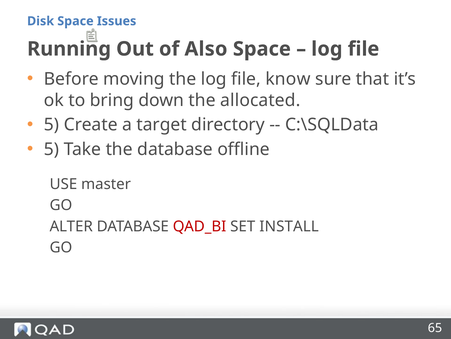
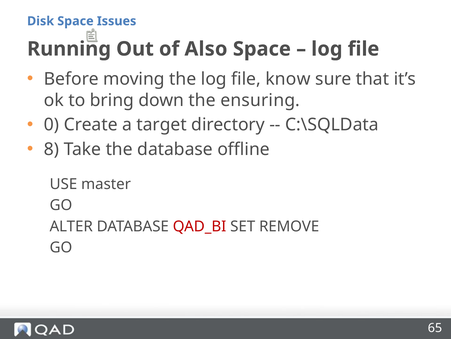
allocated: allocated -> ensuring (260, 100)
5: 5 -> 0 (52, 125)
5: 5 -> 8 (52, 149)
INSTALL: INSTALL -> REMOVE (289, 226)
